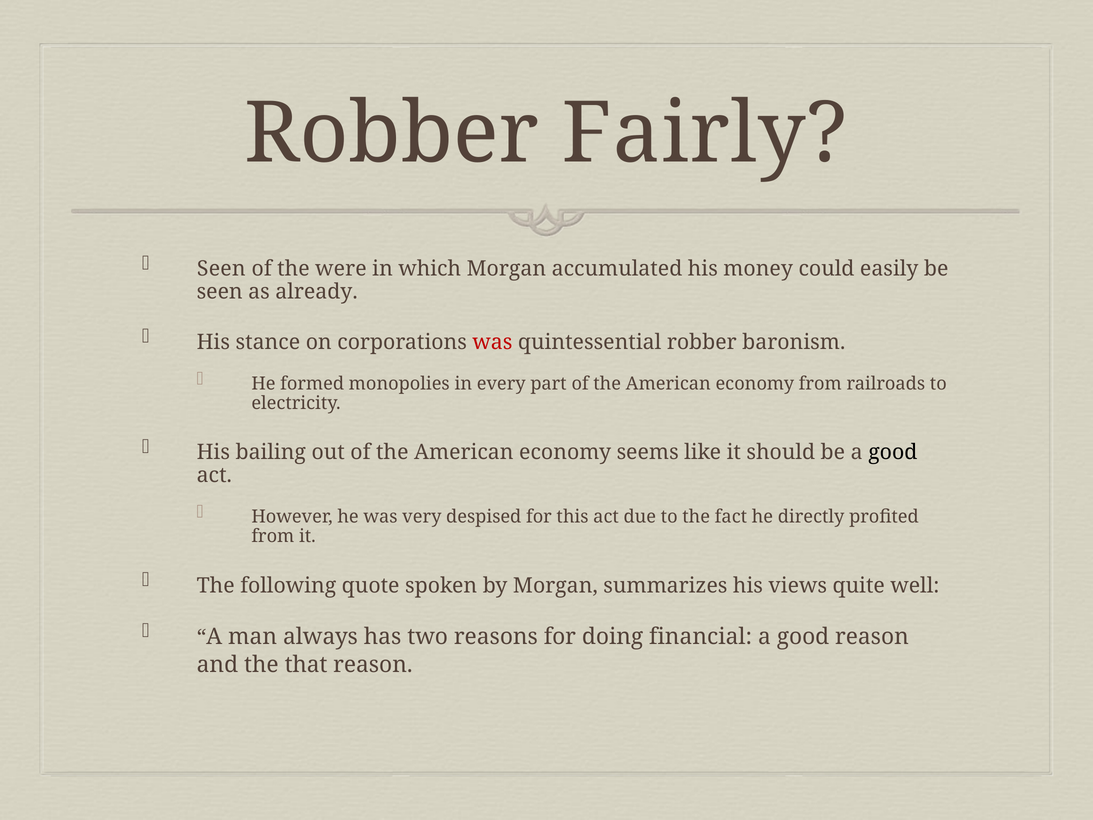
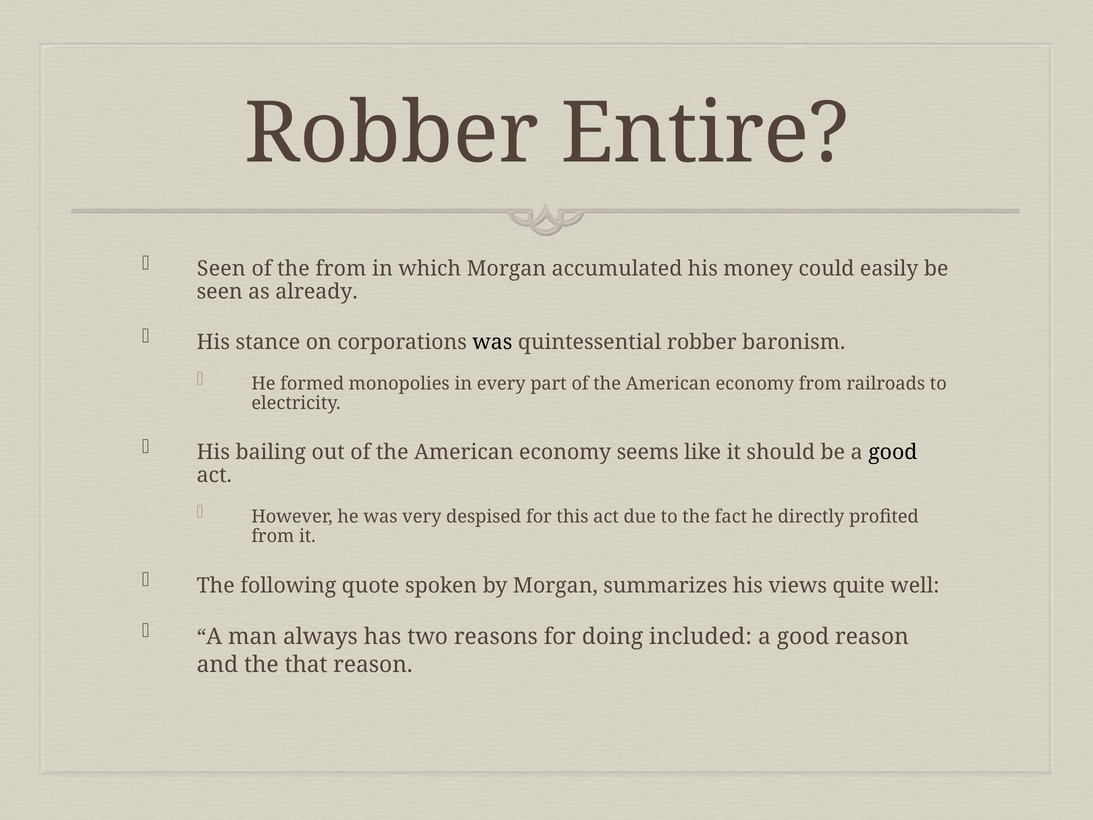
Fairly: Fairly -> Entire (705, 133)
the were: were -> from (341, 269)
was colour: red -> black (492, 342)
financial: financial -> included (700, 637)
